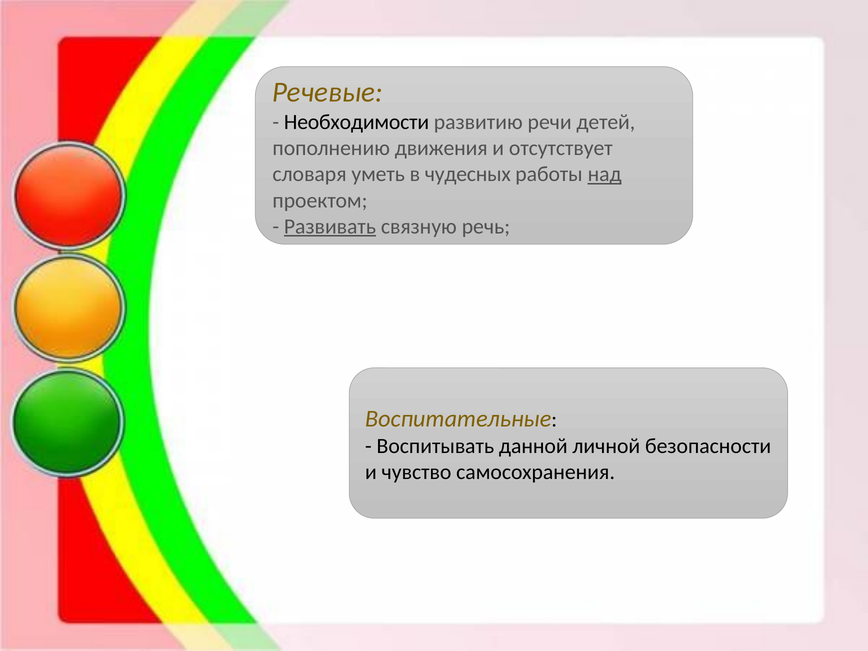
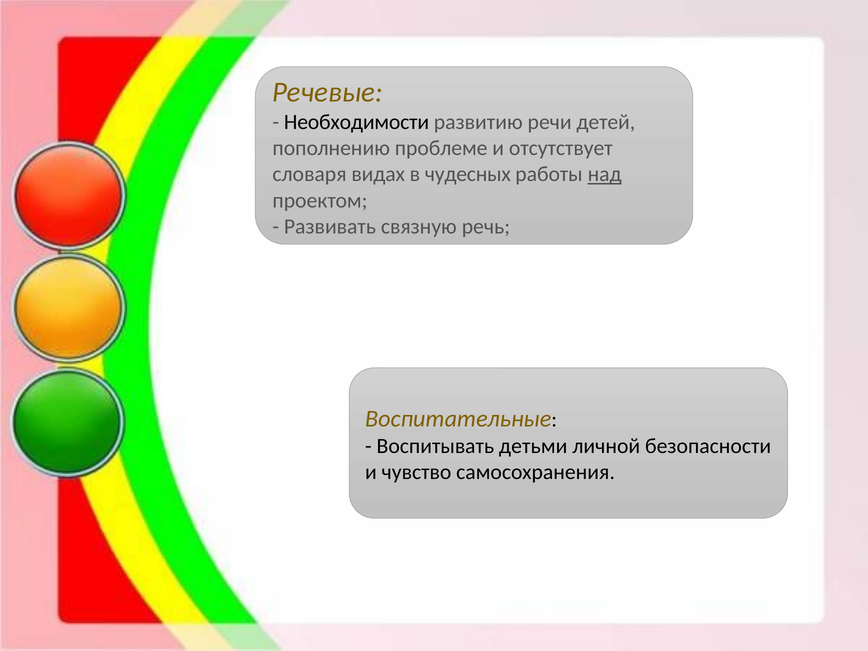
движения: движения -> проблеме (441, 148)
уметь: уметь -> видах (378, 174)
Развивать underline: present -> none (330, 226)
данной: данной -> детьми (533, 446)
